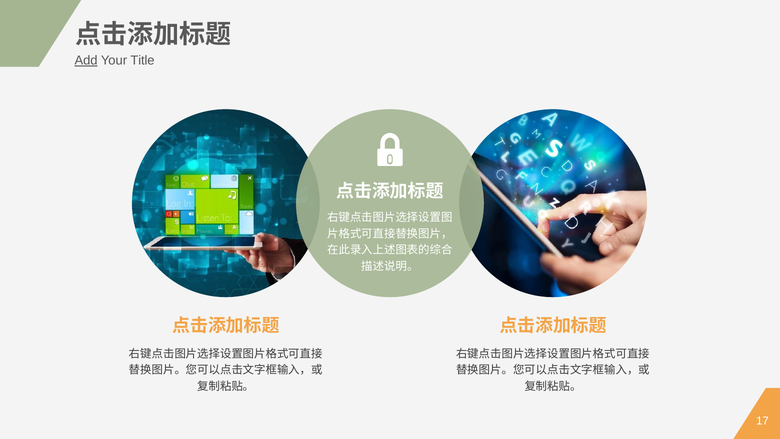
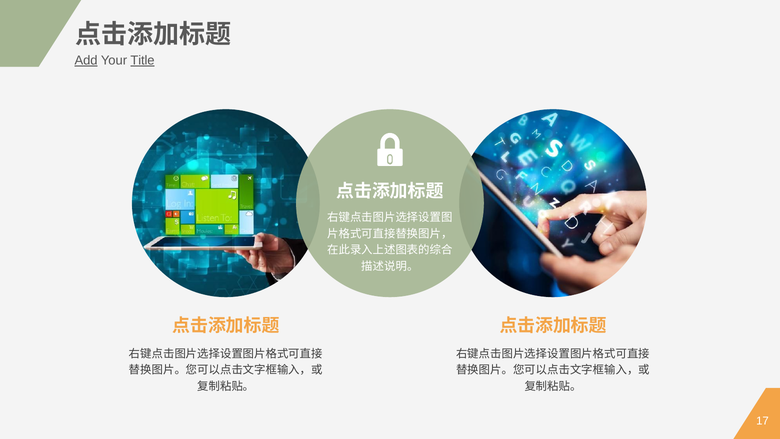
Title underline: none -> present (143, 60)
